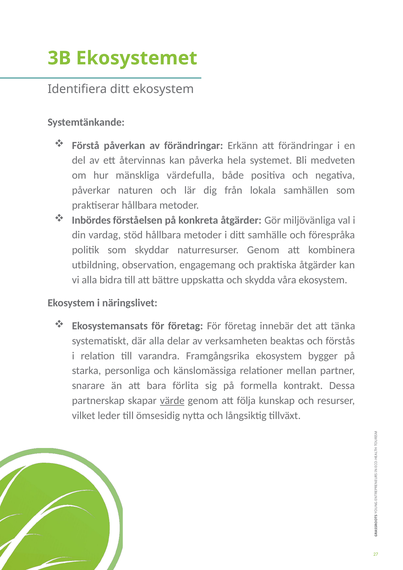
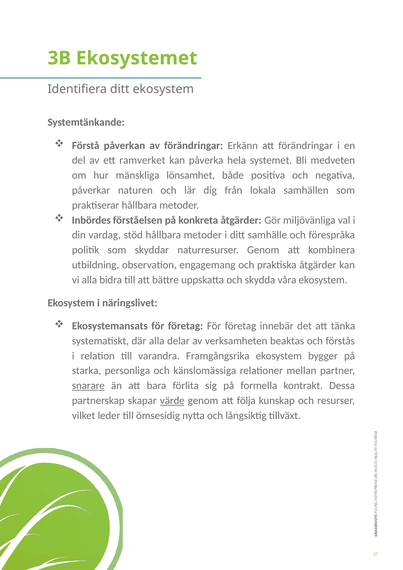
återvinnas: återvinnas -> ramverket (142, 160)
värdefulla: värdefulla -> lönsamhet (191, 175)
snarare underline: none -> present (88, 386)
